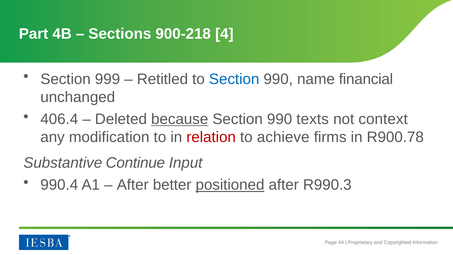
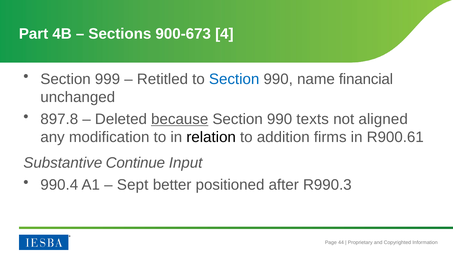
900-218: 900-218 -> 900-673 (183, 34)
406.4: 406.4 -> 897.8 (59, 119)
context: context -> aligned (383, 119)
relation colour: red -> black (211, 137)
achieve: achieve -> addition (283, 137)
R900.78: R900.78 -> R900.61 (395, 137)
After: After -> Sept (133, 185)
positioned underline: present -> none (230, 185)
